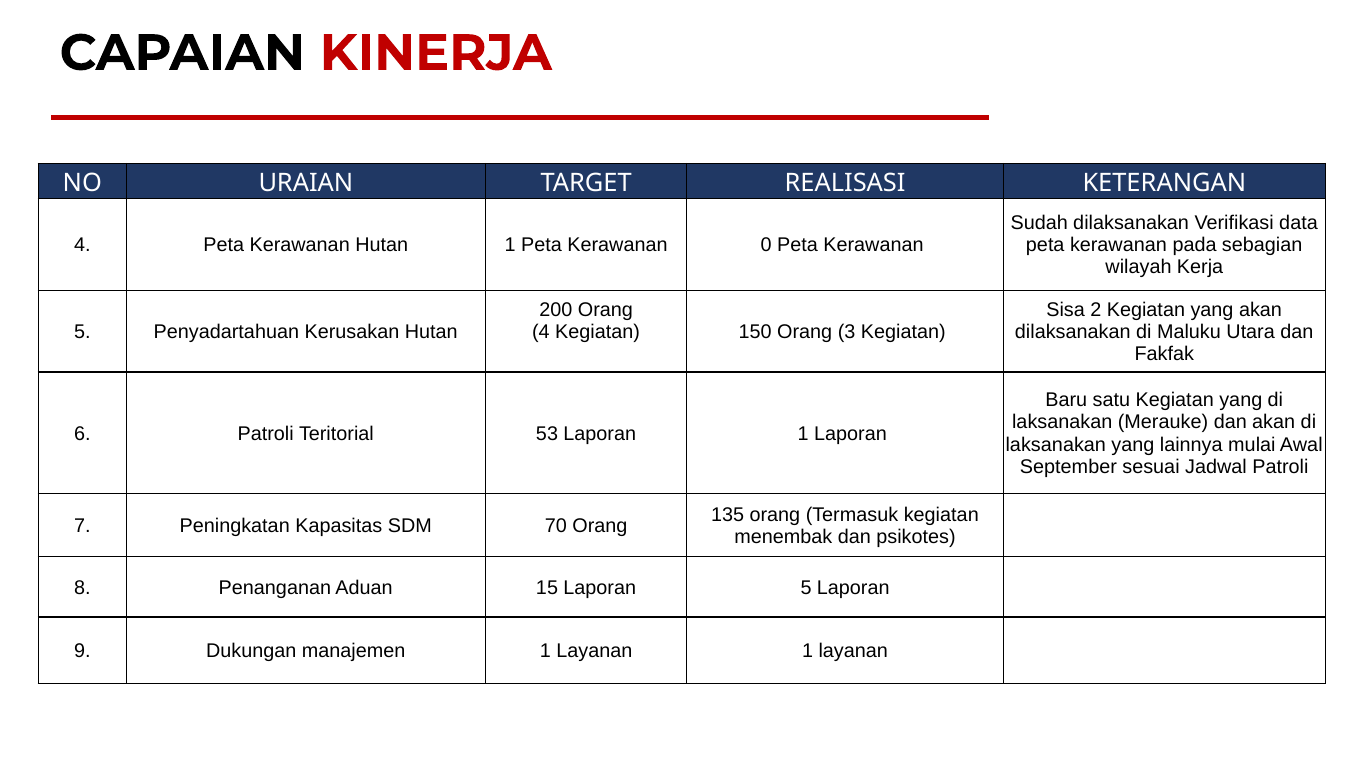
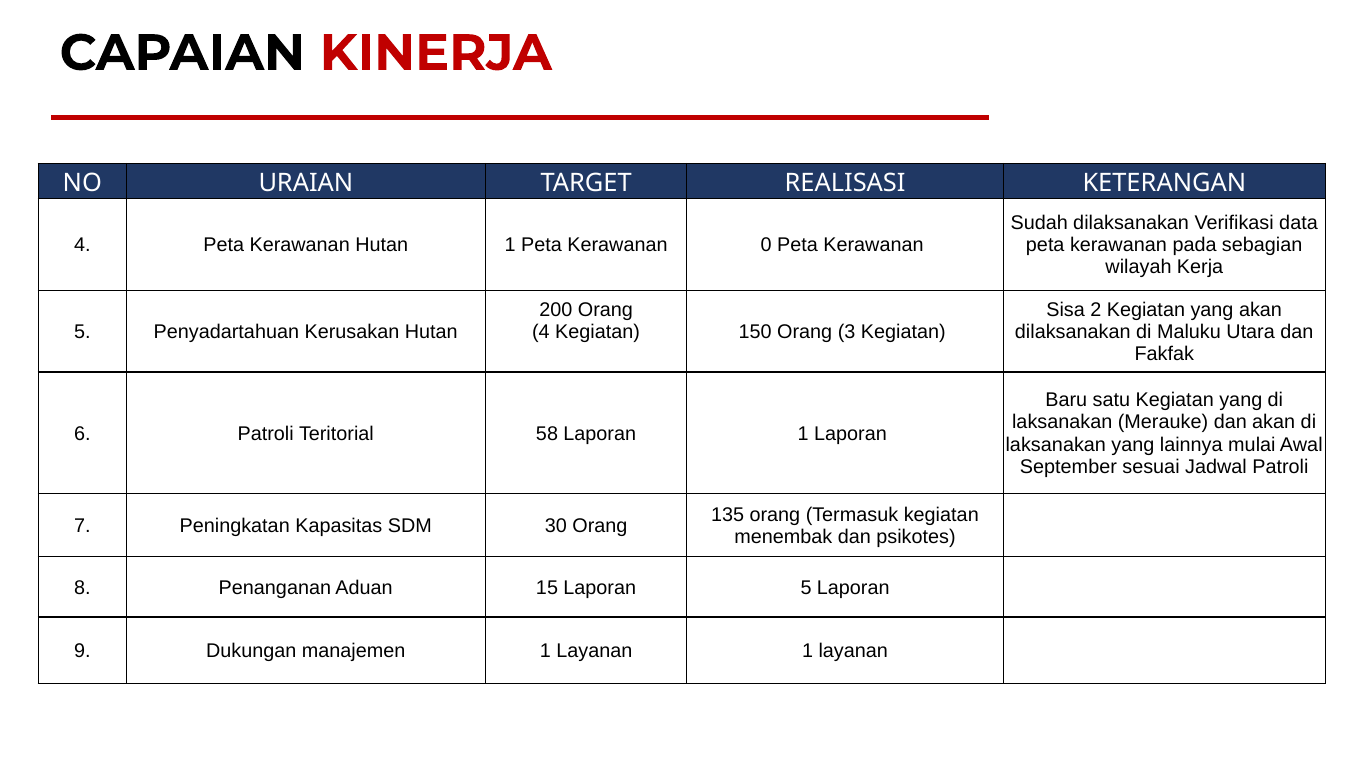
53: 53 -> 58 (547, 434)
70: 70 -> 30 (556, 526)
